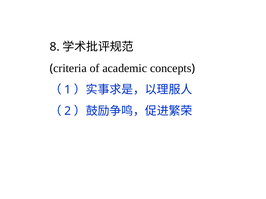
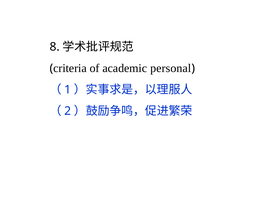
concepts: concepts -> personal (171, 68)
